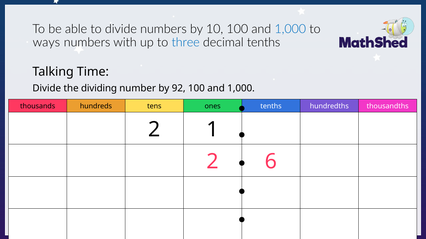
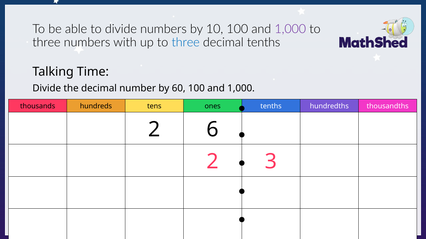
1,000 colour: blue -> purple (290, 29)
ways: ways -> three (46, 43)
the dividing: dividing -> decimal (99, 88)
92: 92 -> 60 (179, 88)
1: 1 -> 6 (213, 130)
6: 6 -> 3 (271, 162)
